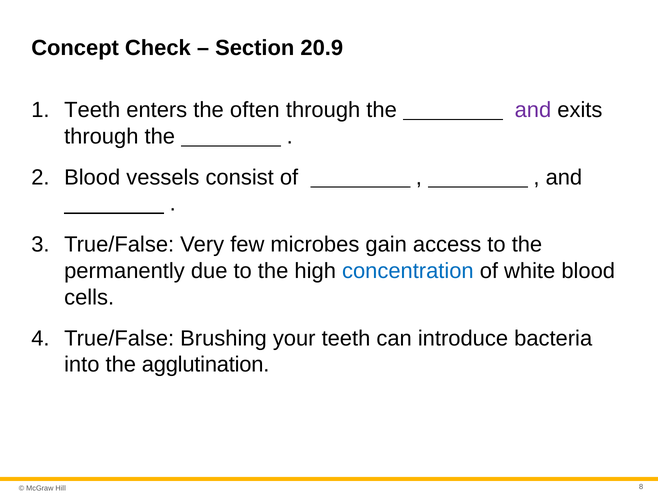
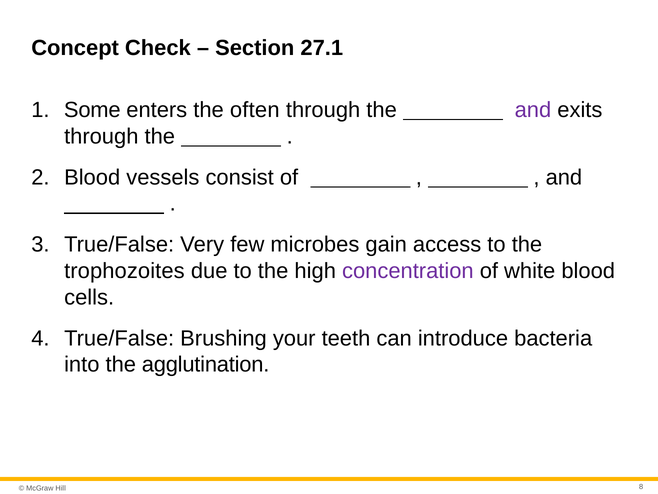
20.9: 20.9 -> 27.1 (322, 48)
Teeth: Teeth -> Some (92, 110)
permanently: permanently -> trophozoites (124, 271)
concentration colour: blue -> purple (408, 271)
